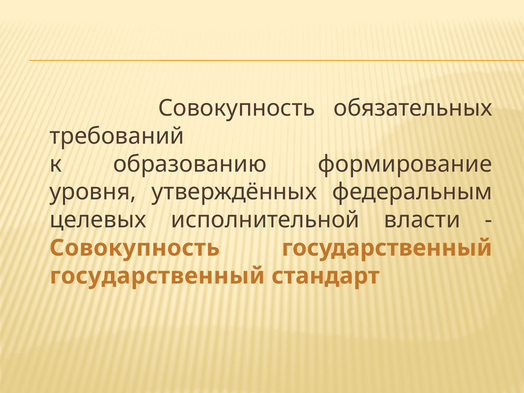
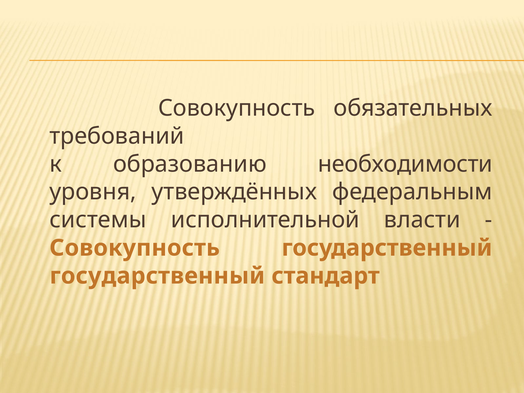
формирование: формирование -> необходимости (405, 164)
целевых: целевых -> системы (98, 220)
